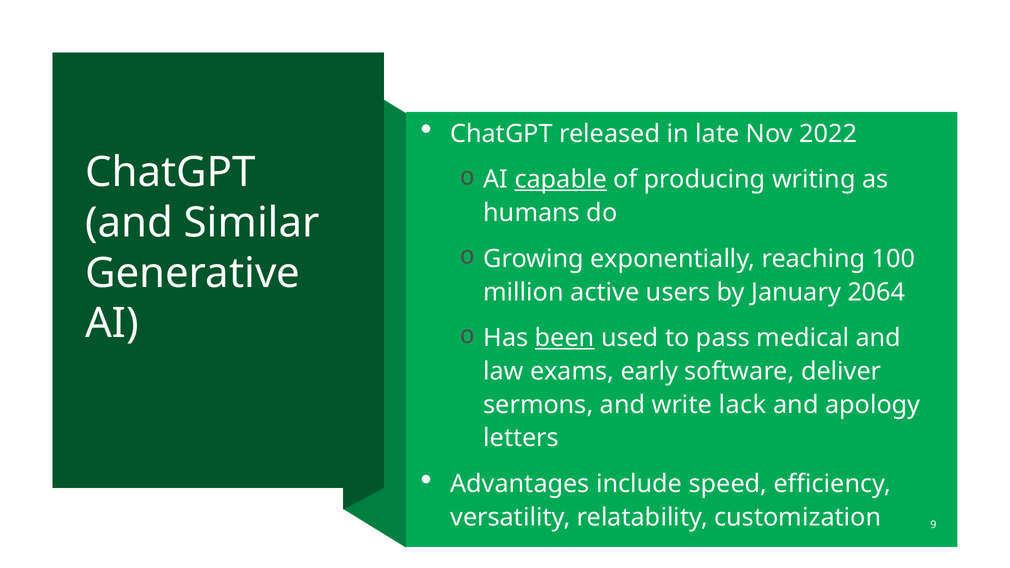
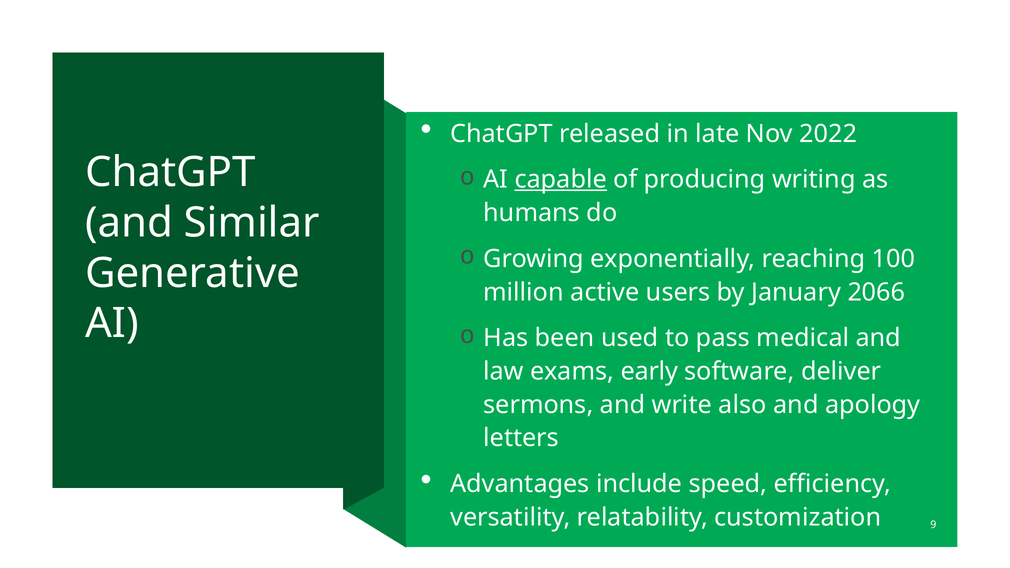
2064: 2064 -> 2066 (876, 292)
been underline: present -> none (565, 338)
lack: lack -> also (743, 405)
